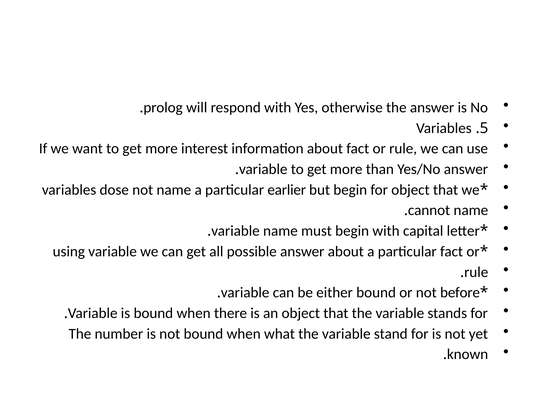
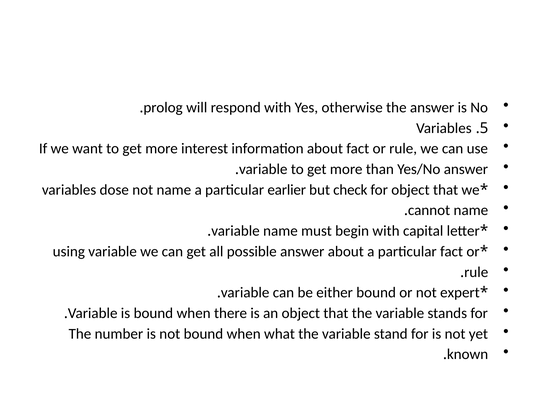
but begin: begin -> check (350, 190)
before: before -> expert (460, 292)
